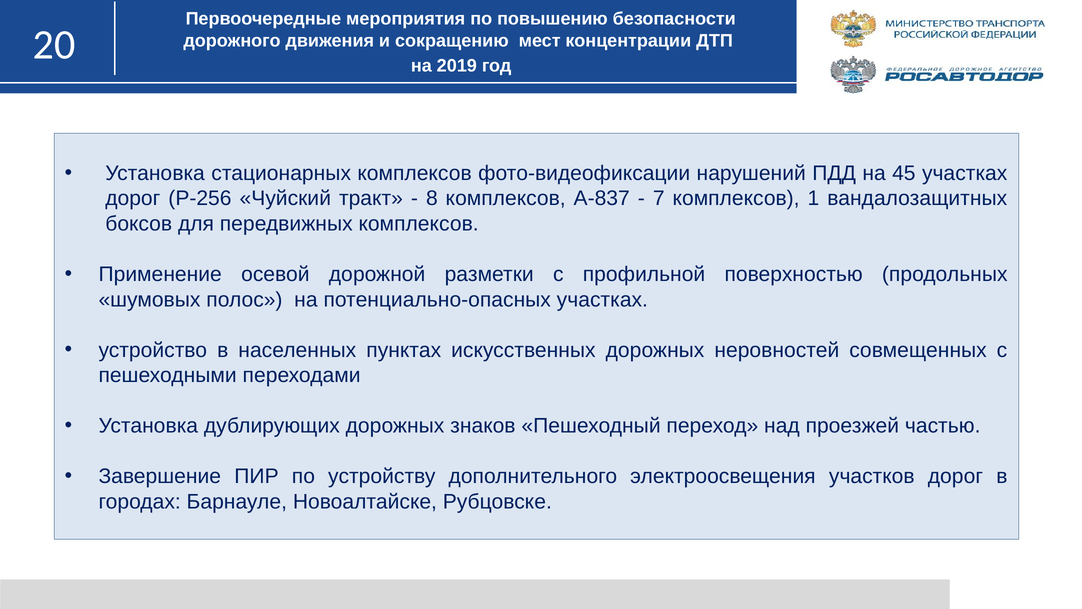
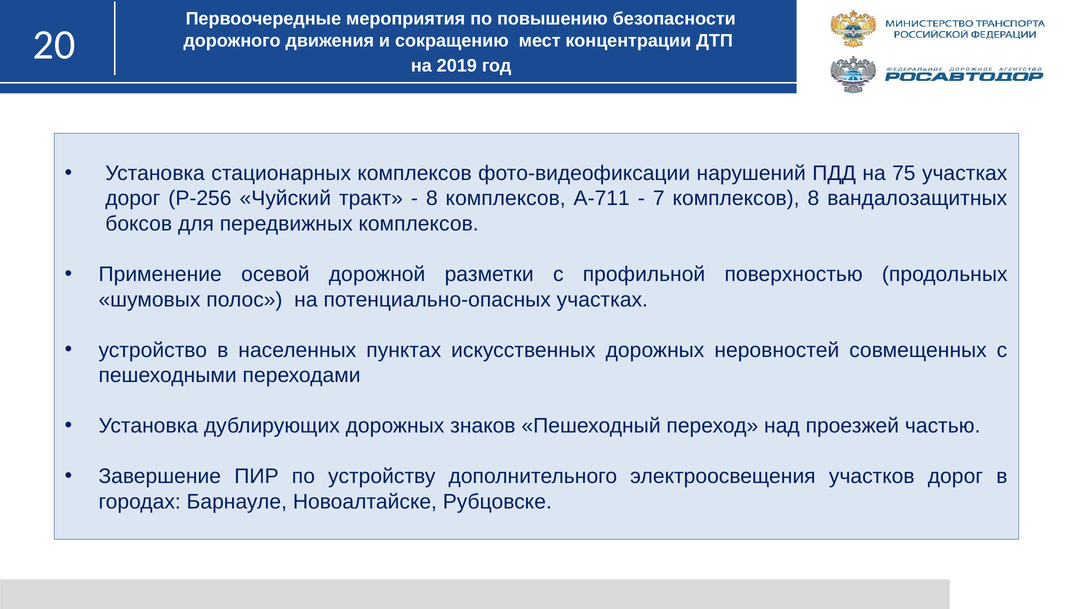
45: 45 -> 75 (904, 173)
А-837: А-837 -> А-711 (602, 198)
комплексов 1: 1 -> 8 (813, 198)
